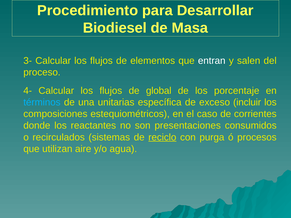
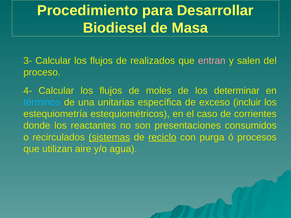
elementos: elementos -> realizados (153, 61)
entran colour: white -> pink (212, 61)
global: global -> moles (159, 91)
porcentaje: porcentaje -> determinar (237, 91)
composiciones: composiciones -> estequiometría (55, 114)
sistemas underline: none -> present (109, 137)
